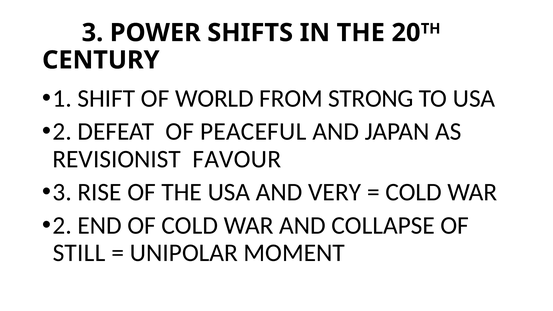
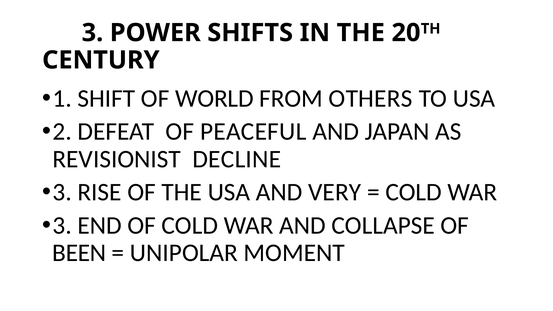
STRONG: STRONG -> OTHERS (371, 98)
FAVOUR: FAVOUR -> DECLINE (237, 159)
2: 2 -> 3 (62, 225)
STILL: STILL -> BEEN (79, 253)
